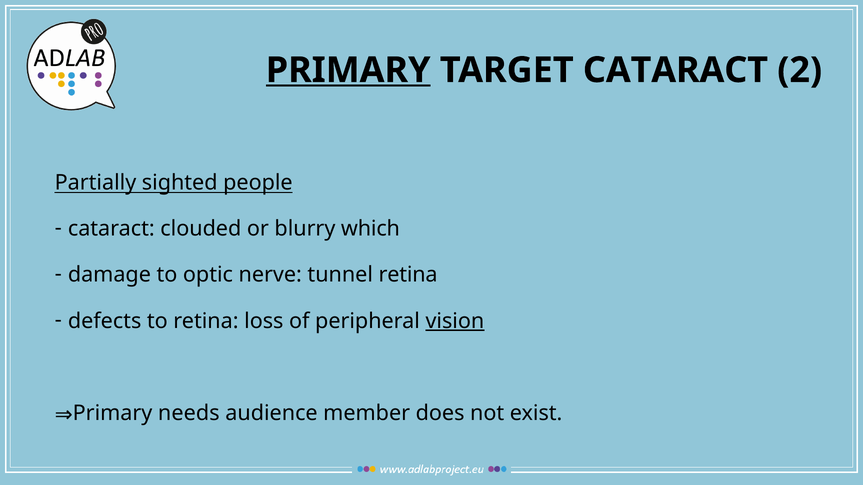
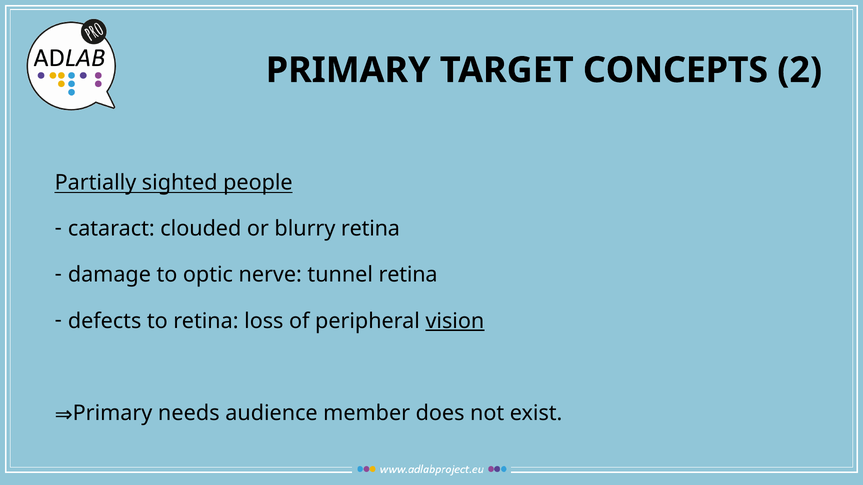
PRIMARY underline: present -> none (348, 70)
TARGET CATARACT: CATARACT -> CONCEPTS (676, 70)
blurry which: which -> retina (370, 229)
